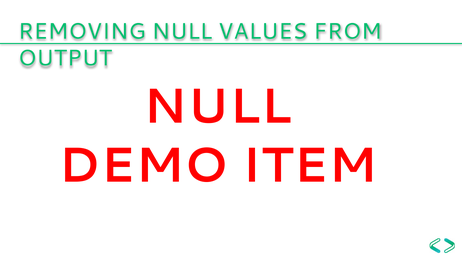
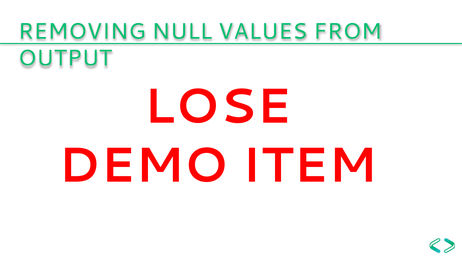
NULL: NULL -> LOSE (217, 107)
